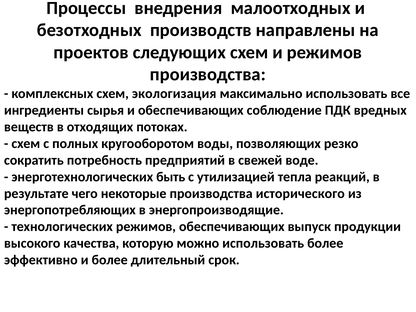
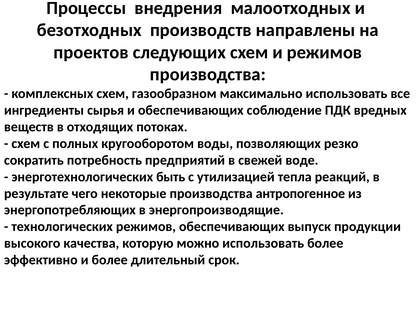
экологизация: экологизация -> газообразном (174, 94)
исторического: исторического -> антропогенное (300, 193)
